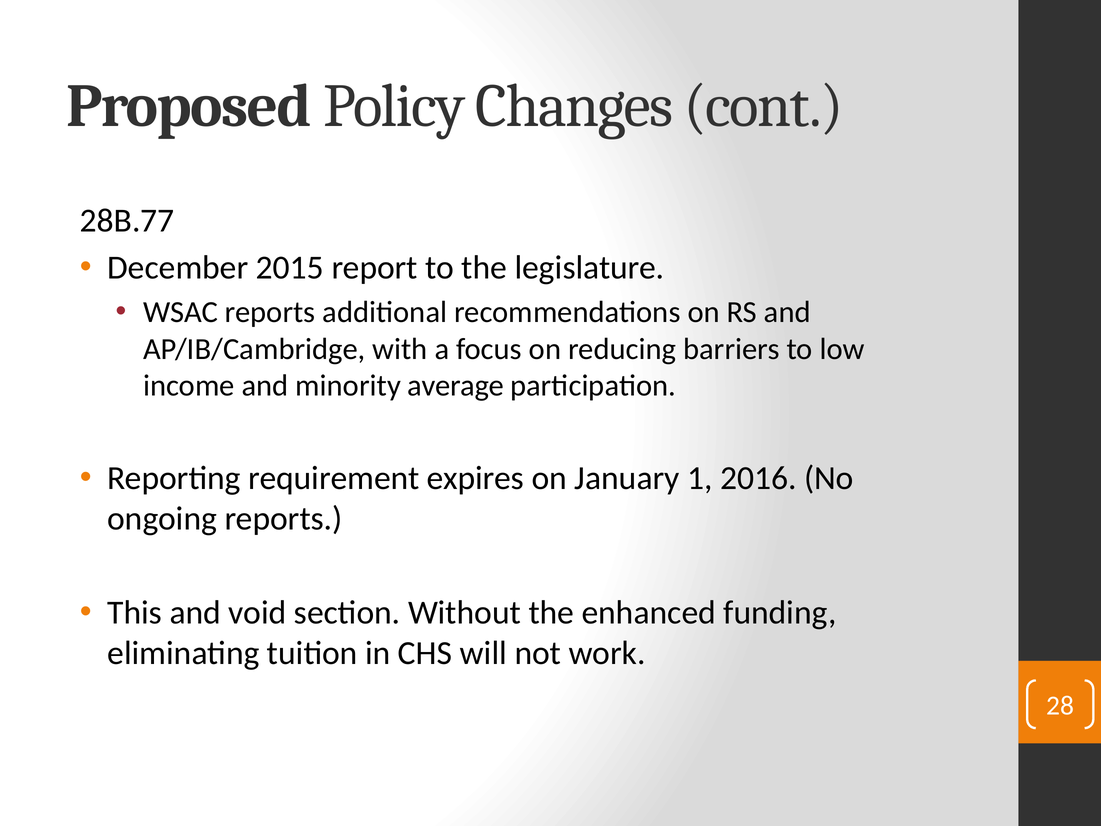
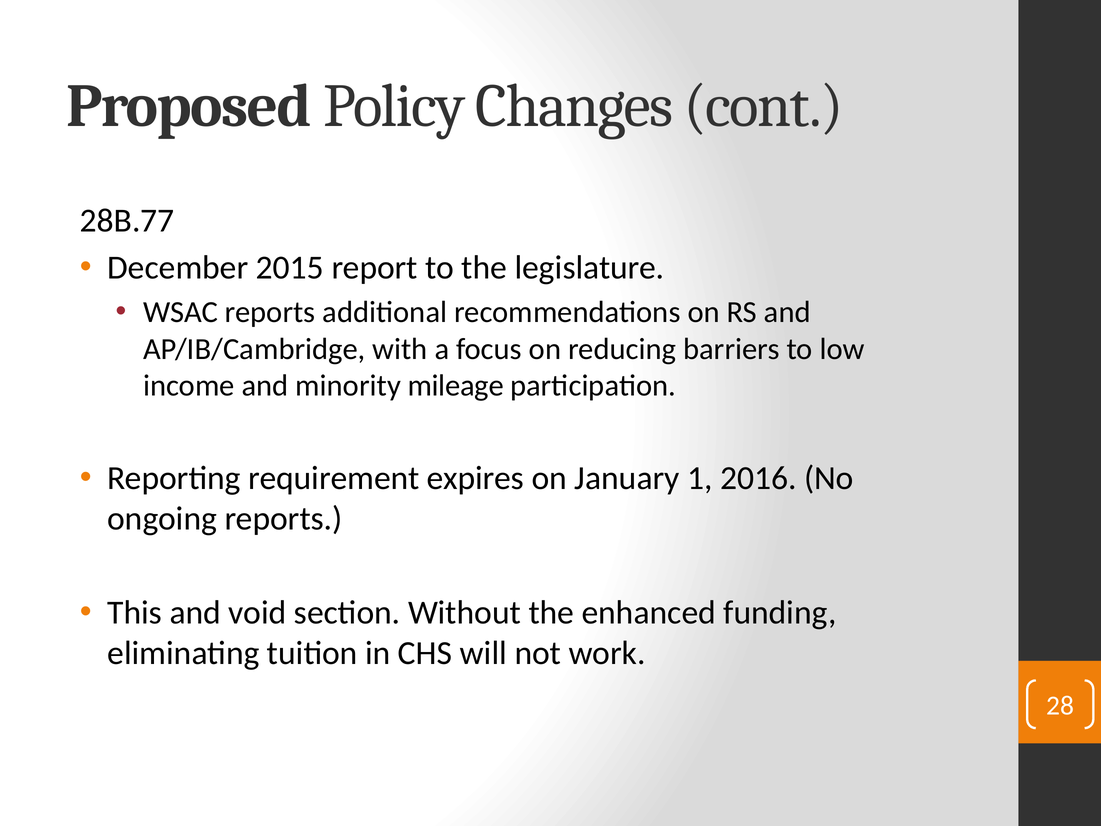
average: average -> mileage (456, 386)
